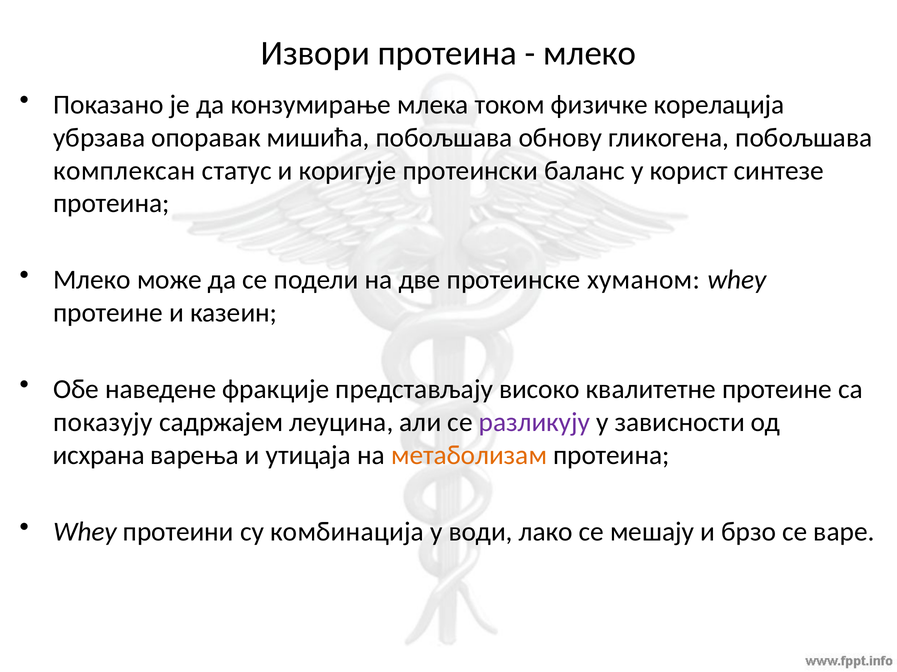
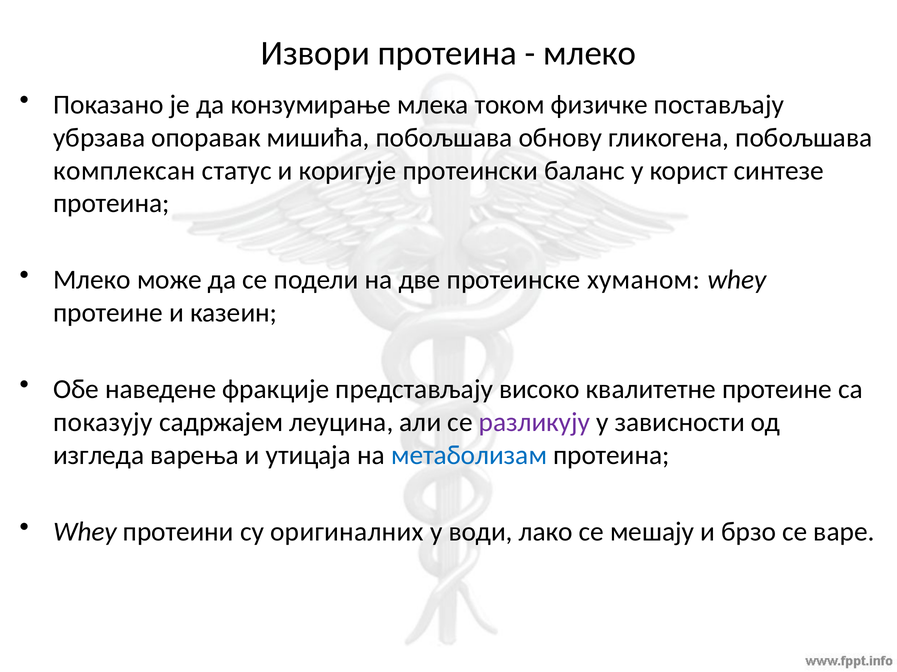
корелација: корелација -> постављају (719, 105)
исхрана: исхрана -> изгледа (99, 456)
метаболизам colour: orange -> blue (469, 456)
комбинација: комбинација -> оригиналних (347, 532)
